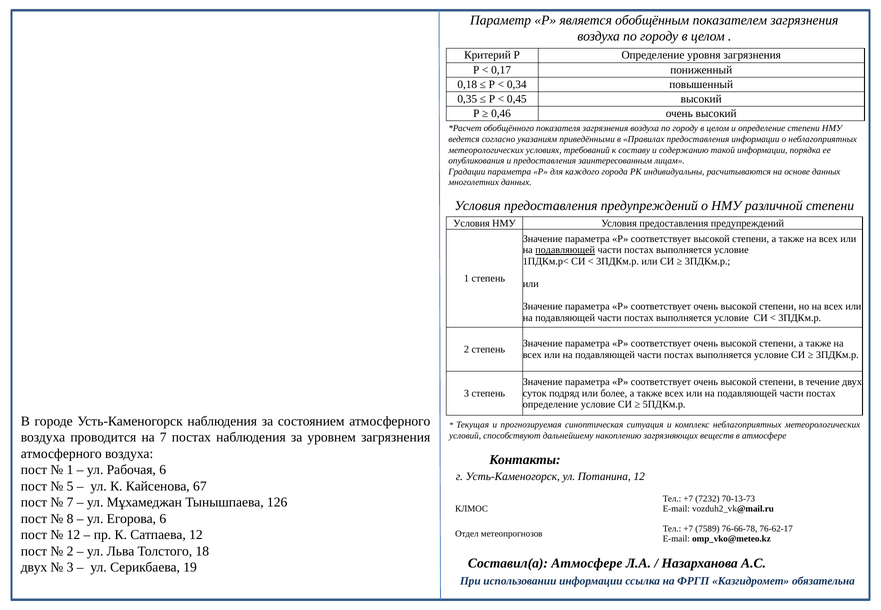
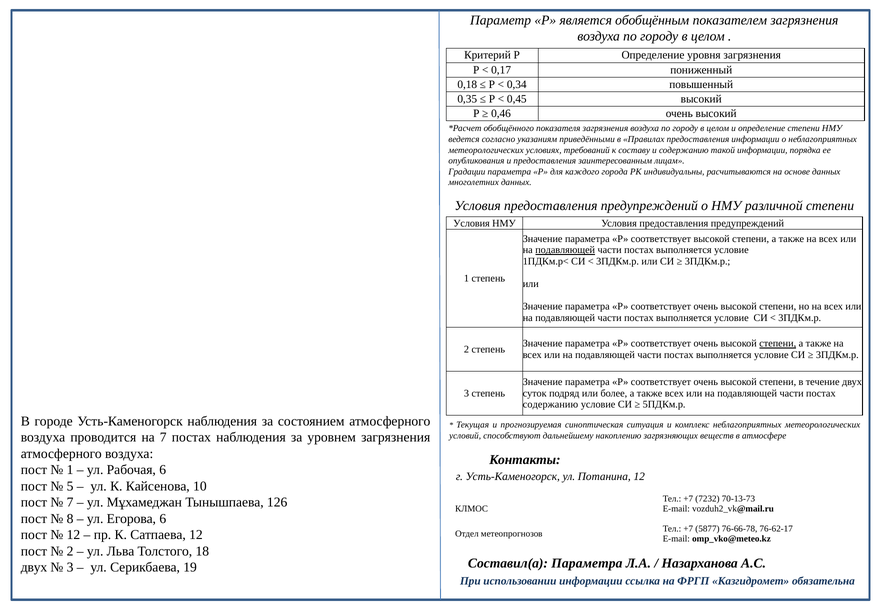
степени underline: none -> present (778, 344)
определение: определение -> содержанию (550, 405)
67: 67 -> 10 (200, 486)
7589: 7589 -> 5877 (707, 528)
Составил(а Атмосфере: Атмосфере -> Параметра (587, 563)
